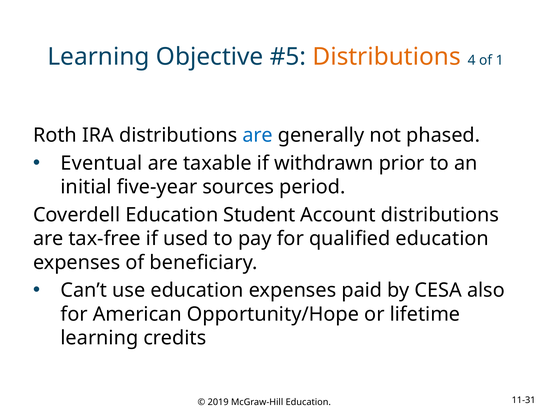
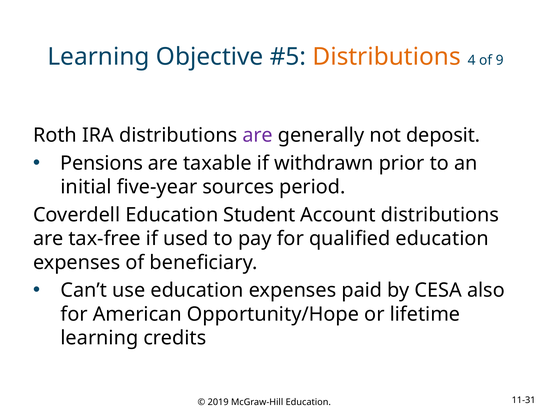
1: 1 -> 9 (500, 60)
are colour: blue -> purple (258, 135)
phased: phased -> deposit (443, 135)
Eventual: Eventual -> Pensions (102, 163)
